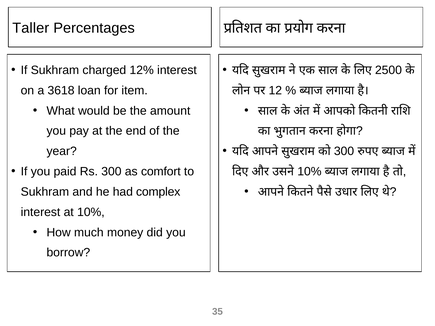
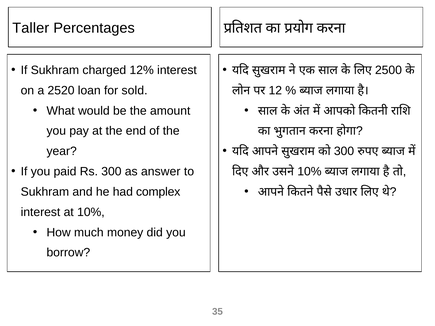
3618: 3618 -> 2520 (61, 91)
item: item -> sold (135, 91)
comfort: comfort -> answer (161, 172)
